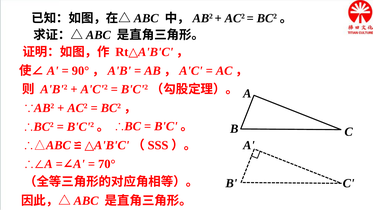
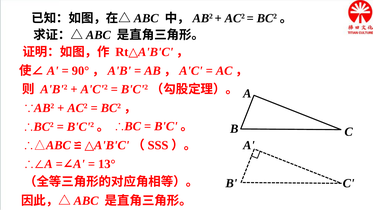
70°: 70° -> 13° (107, 164)
